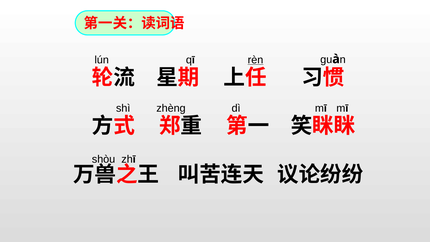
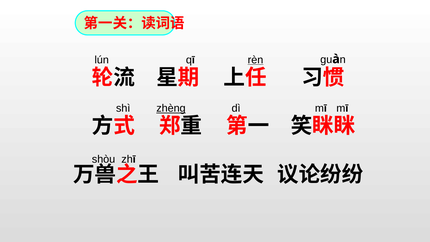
zhèng underline: none -> present (171, 108)
